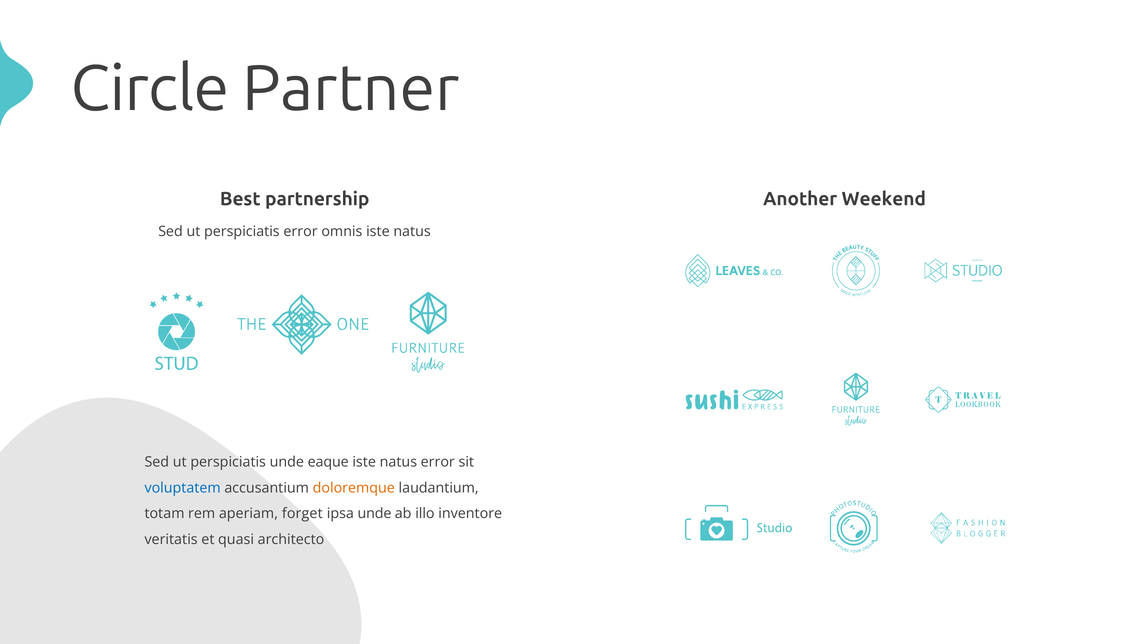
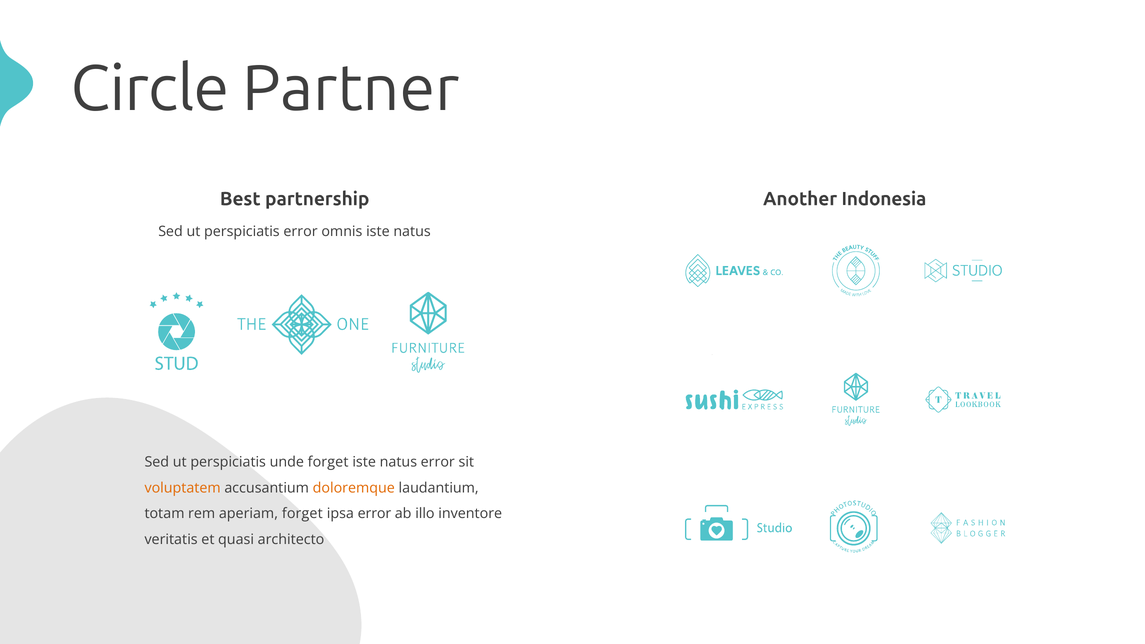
Weekend: Weekend -> Indonesia (884, 199)
unde eaque: eaque -> forget (328, 462)
voluptatem colour: blue -> orange (183, 488)
ipsa unde: unde -> error (374, 514)
